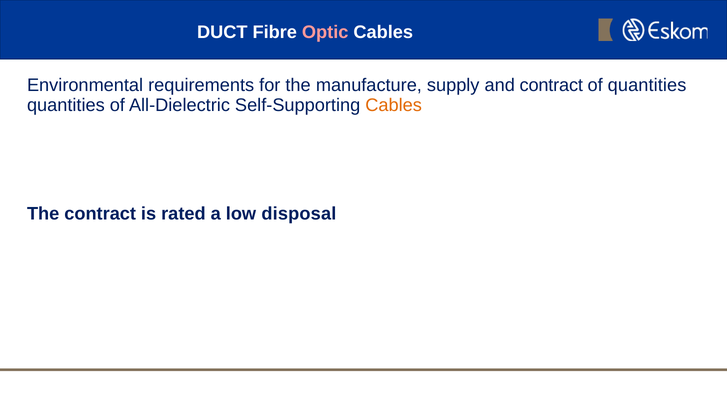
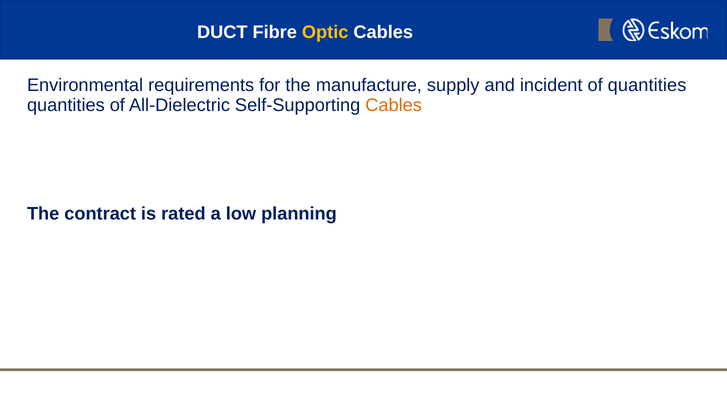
Optic colour: pink -> yellow (325, 32)
and contract: contract -> incident (551, 85)
disposal: disposal -> planning (299, 214)
